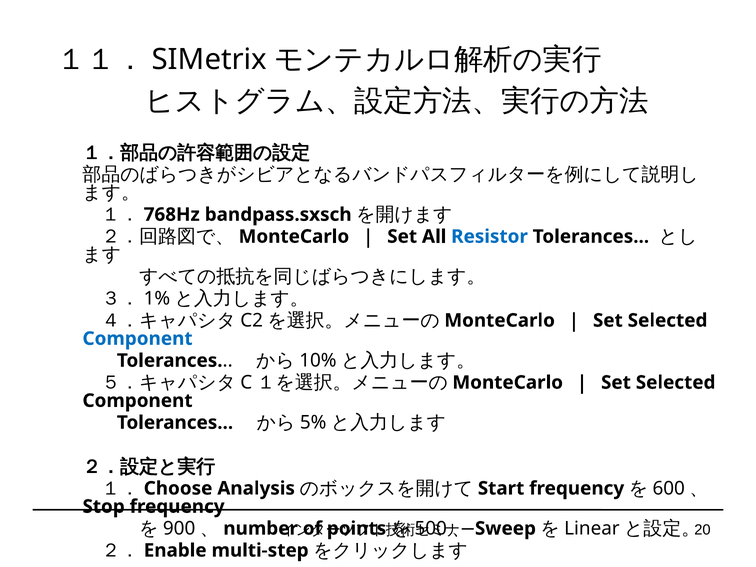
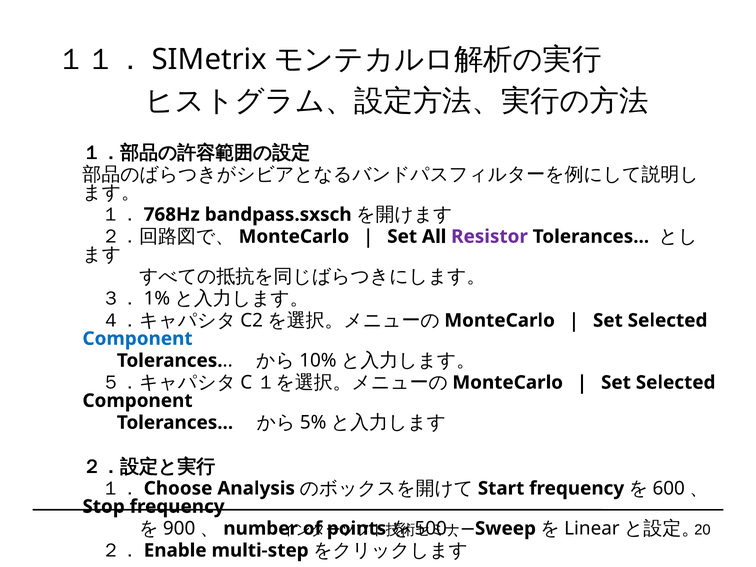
Resistor colour: blue -> purple (489, 237)
